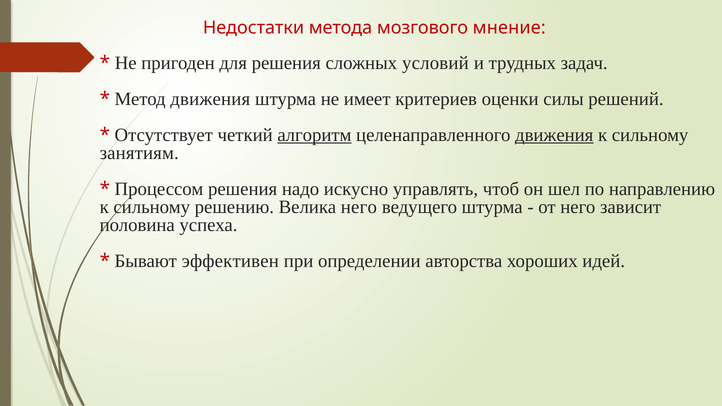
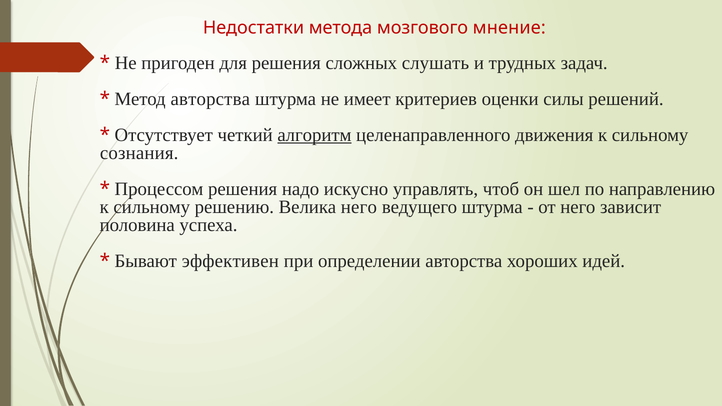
условий: условий -> слушать (435, 63)
Метод движения: движения -> авторства (210, 99)
движения underline: present -> none (554, 135)
занятиям: занятиям -> сознания (139, 153)
